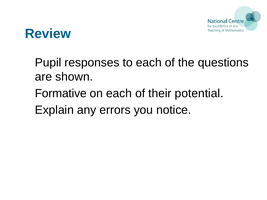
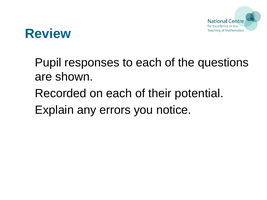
Formative: Formative -> Recorded (61, 94)
